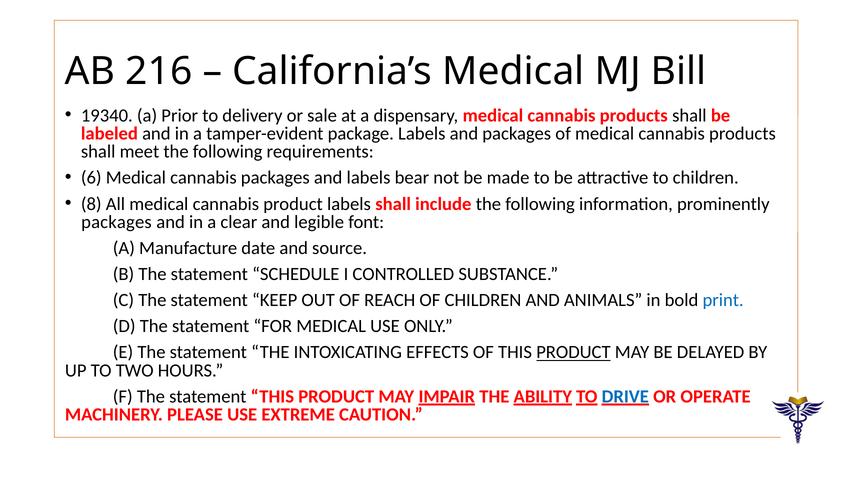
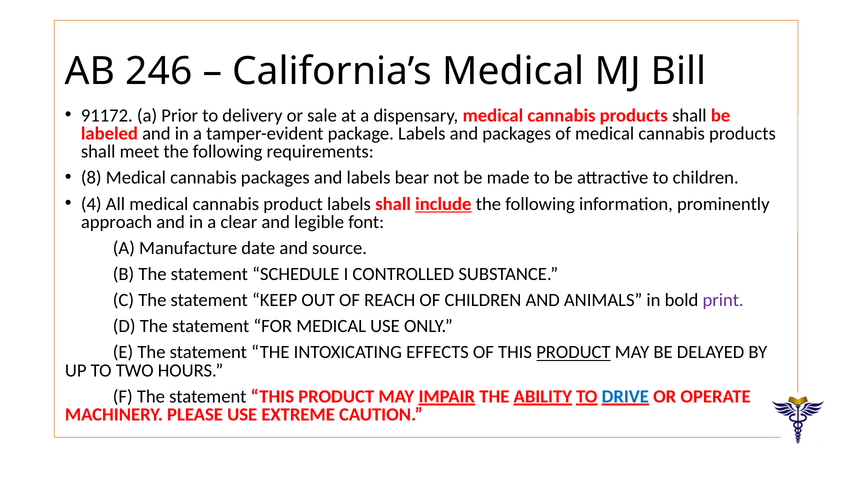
216: 216 -> 246 (159, 72)
19340: 19340 -> 91172 (107, 116)
6: 6 -> 8 (91, 178)
8: 8 -> 4 (91, 204)
include underline: none -> present (443, 204)
packages: packages -> approach (117, 222)
print colour: blue -> purple (723, 300)
